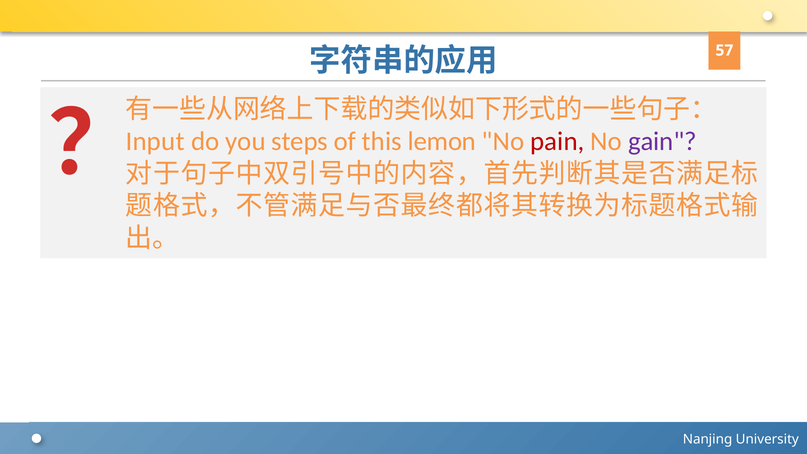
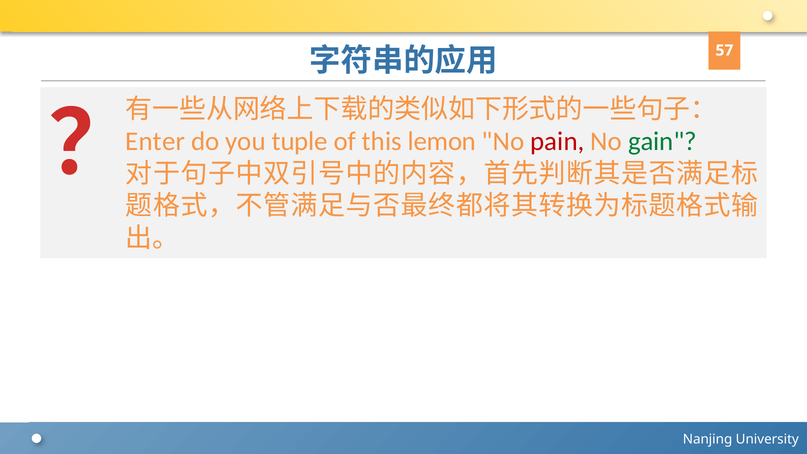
Input: Input -> Enter (155, 141)
steps: steps -> tuple (300, 141)
gain colour: purple -> green (662, 141)
